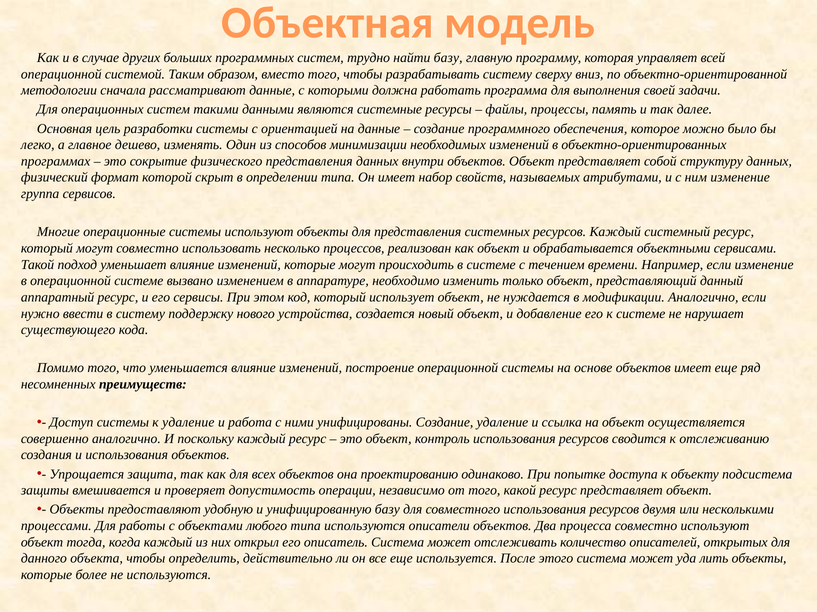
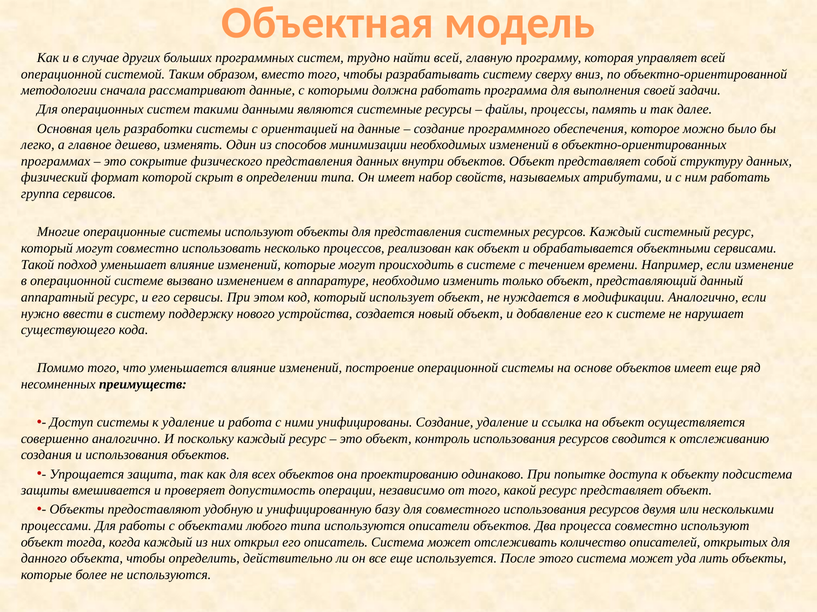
найти базу: базу -> всей (448, 58)
ним изменение: изменение -> работать (740, 178)
